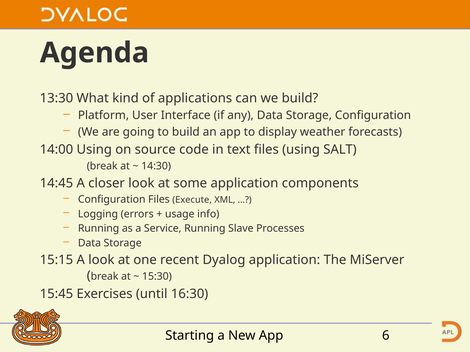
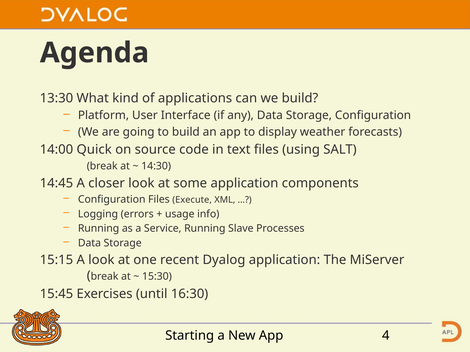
14:00 Using: Using -> Quick (94, 150)
6: 6 -> 4 (386, 336)
